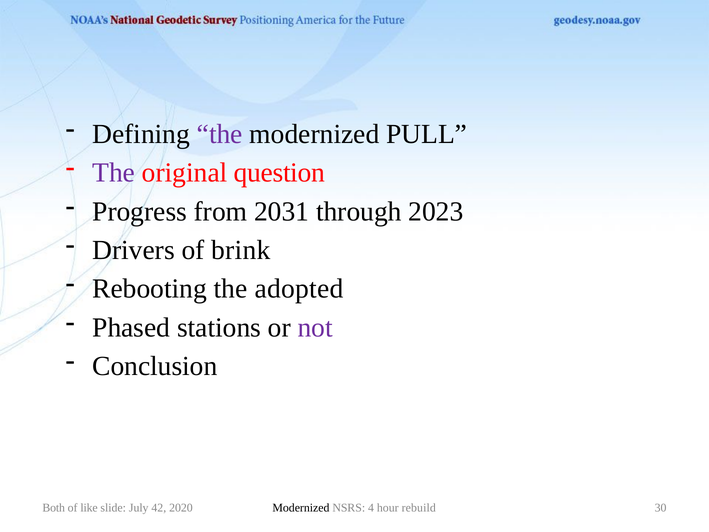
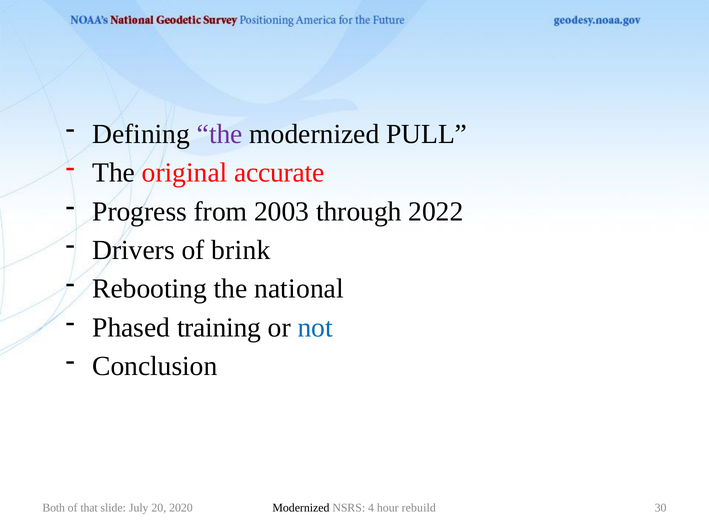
The colour: purple -> black (114, 173)
question: question -> accurate (279, 173)
2031: 2031 -> 2003 (282, 211)
2023: 2023 -> 2022 (436, 211)
adopted: adopted -> national (299, 289)
stations: stations -> training (219, 327)
not colour: purple -> blue (315, 327)
like: like -> that (89, 508)
42: 42 -> 20 (159, 508)
